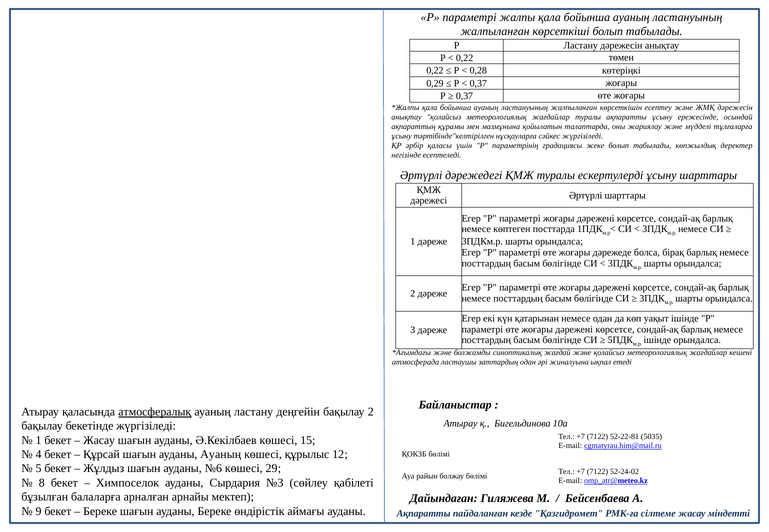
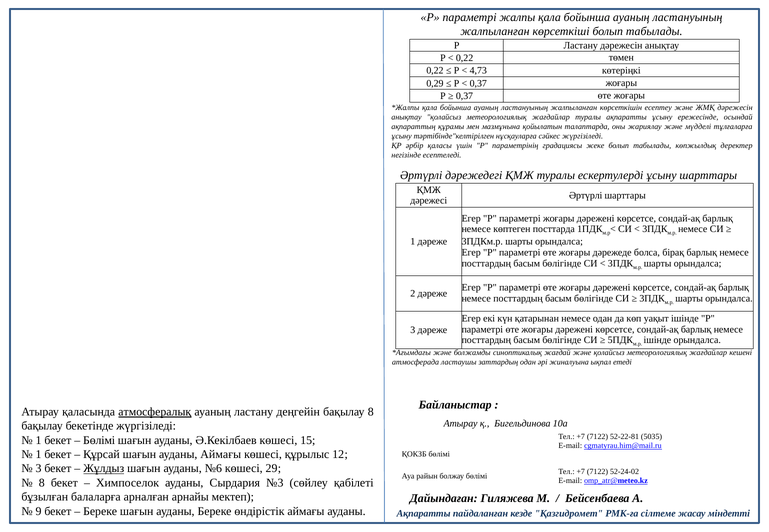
0,28: 0,28 -> 4,73 (478, 71)
бақылау 2: 2 -> 8 (371, 412)
Жасау: Жасау -> Бөлімі (99, 441)
4: 4 -> 1 (39, 455)
ауданы Ауаның: Ауаның -> Аймағы (221, 455)
5: 5 -> 3 (39, 469)
Жұлдыз underline: none -> present (104, 469)
